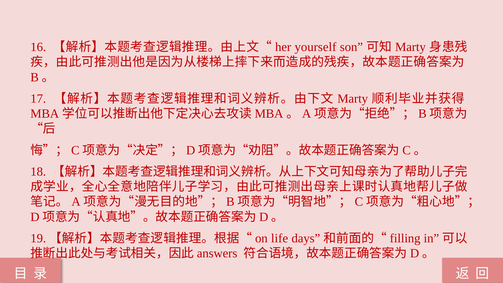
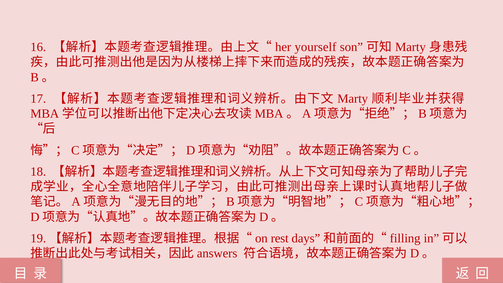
life: life -> rest (280, 238)
